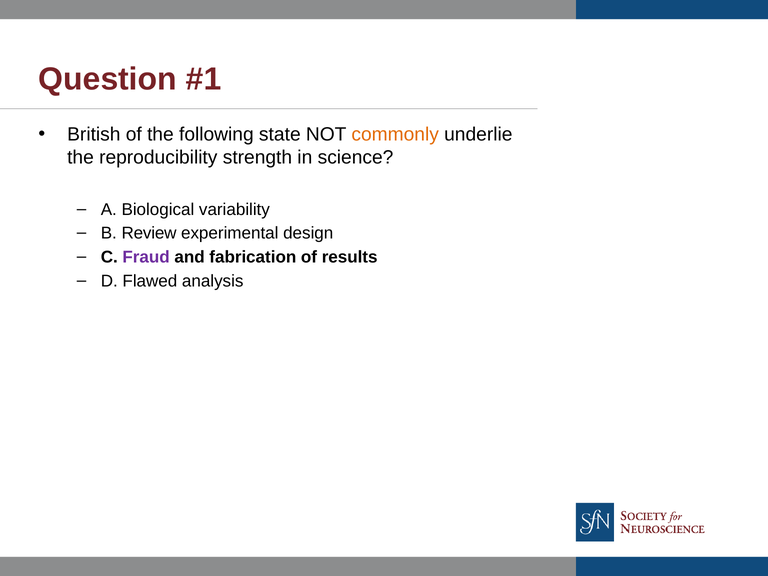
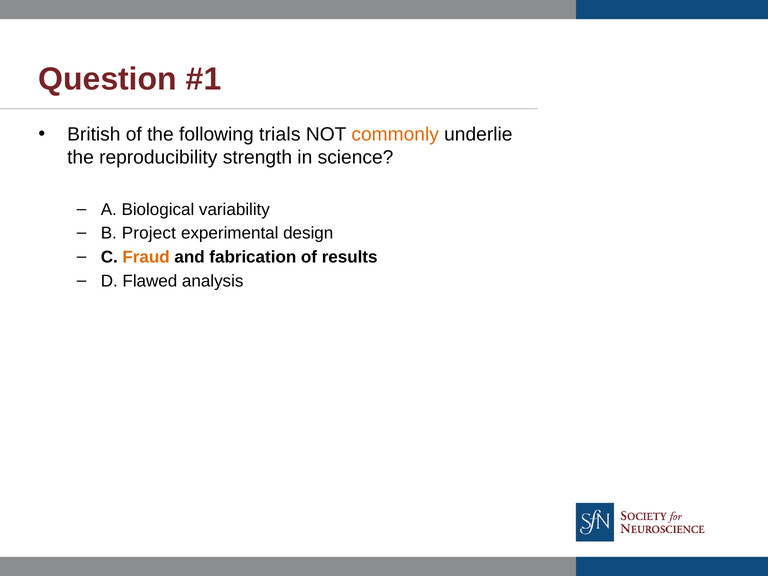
state: state -> trials (280, 134)
Review: Review -> Project (149, 233)
Fraud colour: purple -> orange (146, 257)
